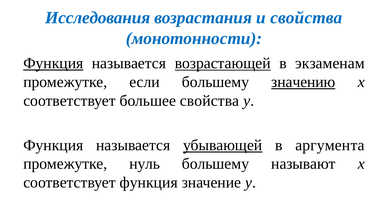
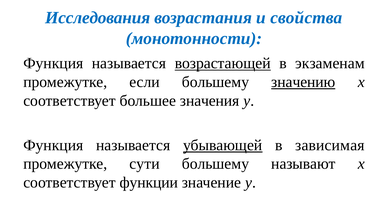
Функция underline: present -> none (53, 63)
большее свойства: свойства -> значения (210, 101)
аргумента: аргумента -> зависимая (330, 145)
нуль: нуль -> сути (145, 164)
соответствует функция: функция -> функции (149, 183)
